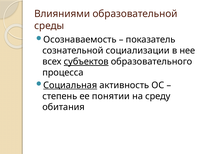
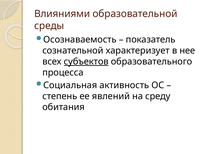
социализации: социализации -> характеризует (138, 51)
Социальная underline: present -> none (70, 85)
понятии: понятии -> явлений (111, 96)
